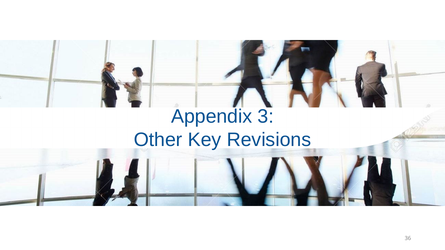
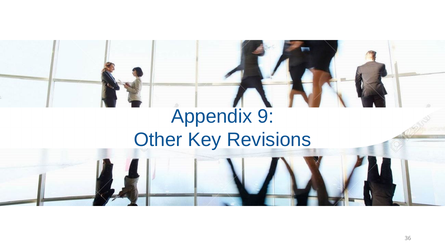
3: 3 -> 9 (266, 116)
